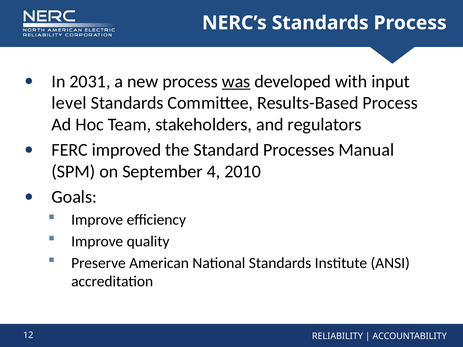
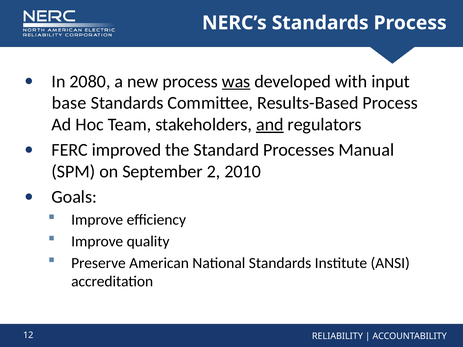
2031: 2031 -> 2080 (90, 81)
level: level -> base (69, 103)
and underline: none -> present (270, 125)
4: 4 -> 2 (214, 172)
